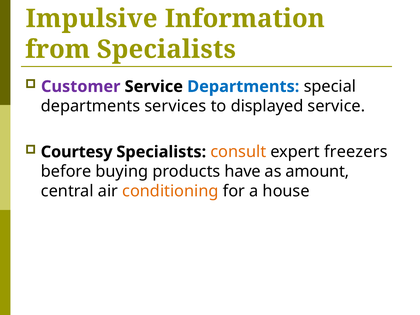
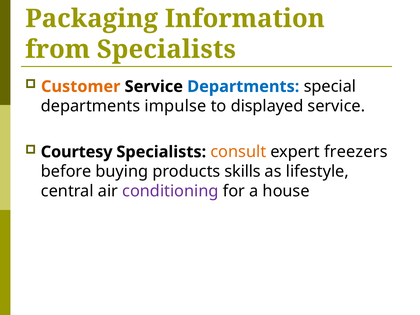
Impulsive: Impulsive -> Packaging (92, 19)
Customer colour: purple -> orange (81, 87)
services: services -> impulse (175, 106)
have: have -> skills (243, 172)
amount: amount -> lifestyle (317, 172)
conditioning colour: orange -> purple (170, 191)
